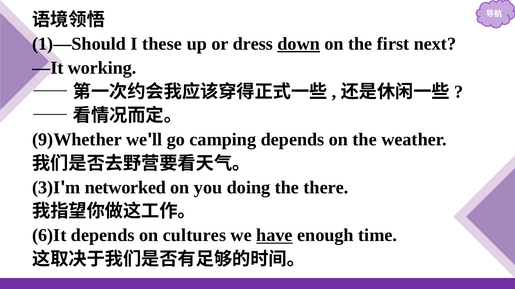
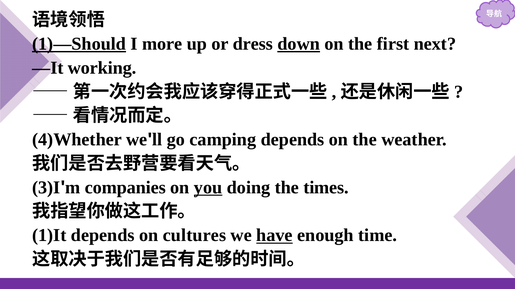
1)—Should underline: none -> present (79, 44)
these: these -> more (162, 44)
9)Whether: 9)Whether -> 4)Whether (77, 140)
networked: networked -> companies (125, 188)
you underline: none -> present (208, 188)
there: there -> times (326, 188)
6)It: 6)It -> 1)It (49, 236)
